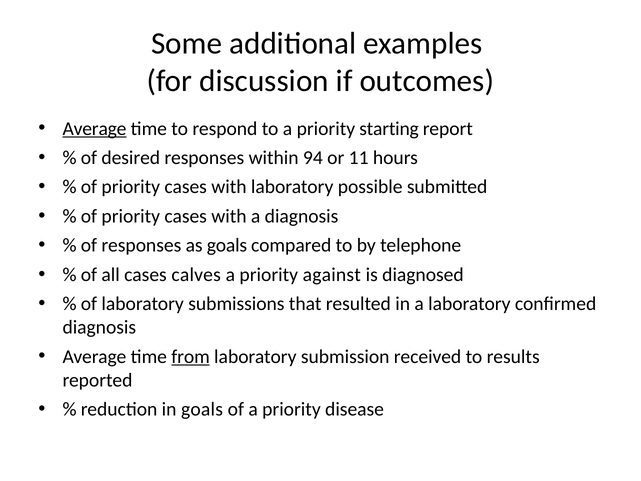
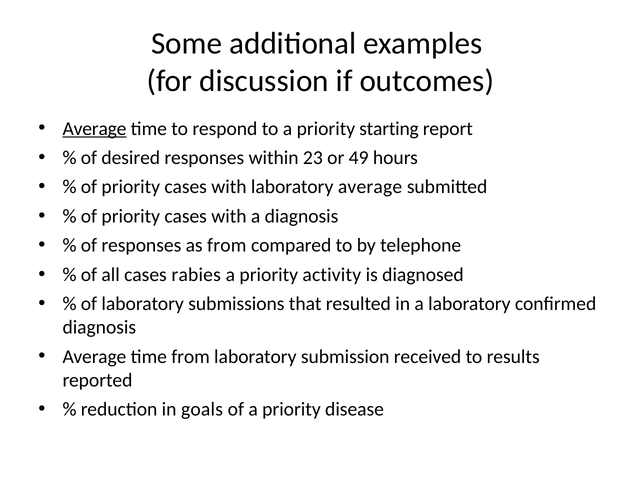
94: 94 -> 23 (313, 158)
11: 11 -> 49 (359, 158)
laboratory possible: possible -> average (370, 187)
as goals: goals -> from (227, 245)
calves: calves -> rabies (196, 274)
against: against -> activity (332, 274)
from underline: present -> none (191, 356)
